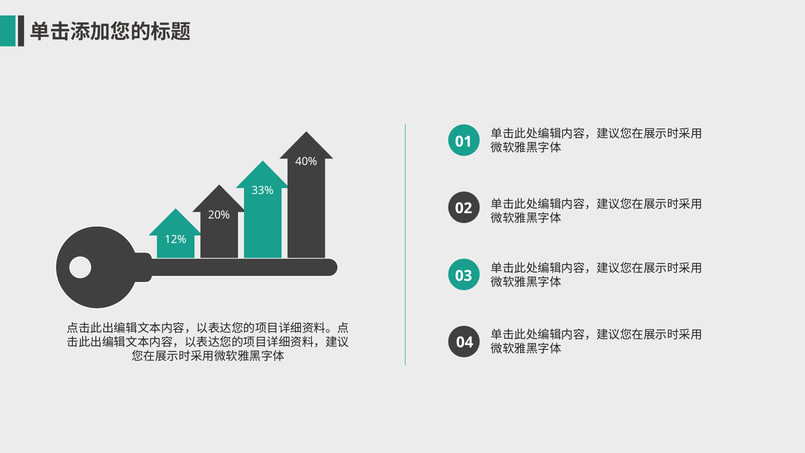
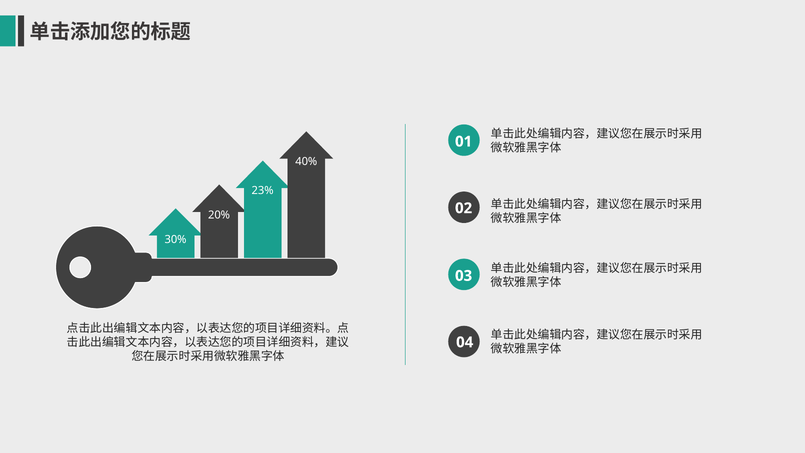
33%: 33% -> 23% (263, 191)
12%: 12% -> 30% (176, 239)
